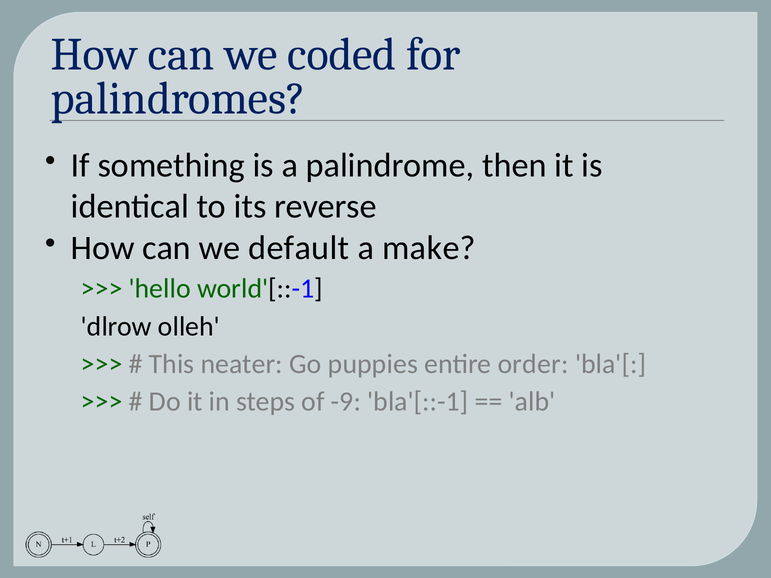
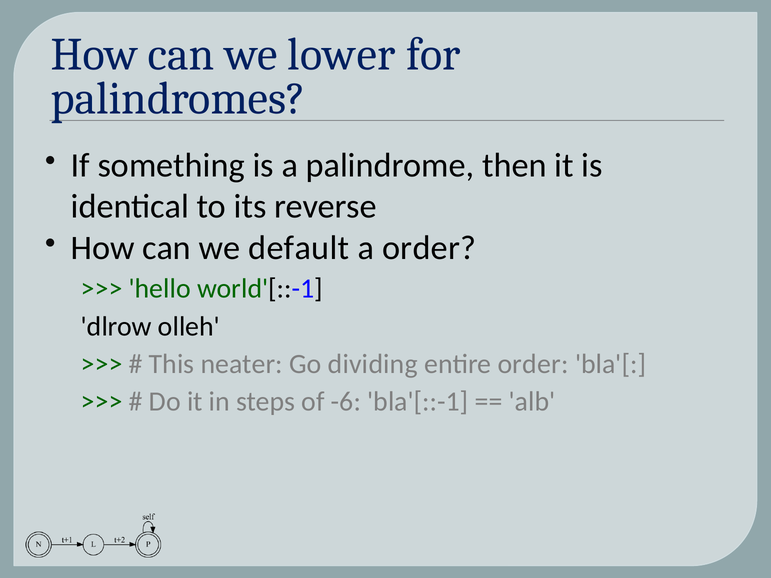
coded: coded -> lower (342, 55)
a make: make -> order (429, 248)
puppies: puppies -> dividing (373, 364)
-9: -9 -> -6 (346, 402)
